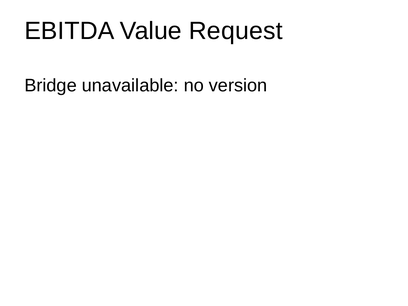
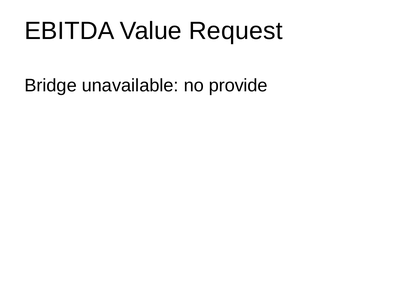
version: version -> provide (238, 86)
